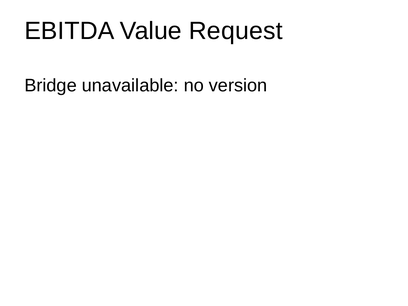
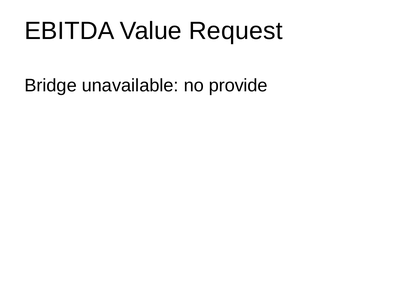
version: version -> provide (238, 86)
